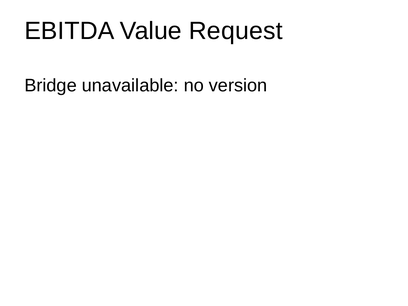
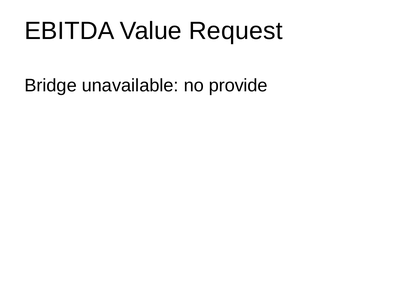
version: version -> provide (238, 86)
